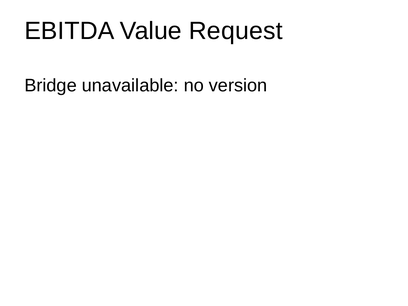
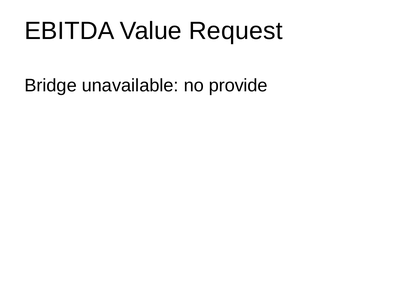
version: version -> provide (238, 86)
